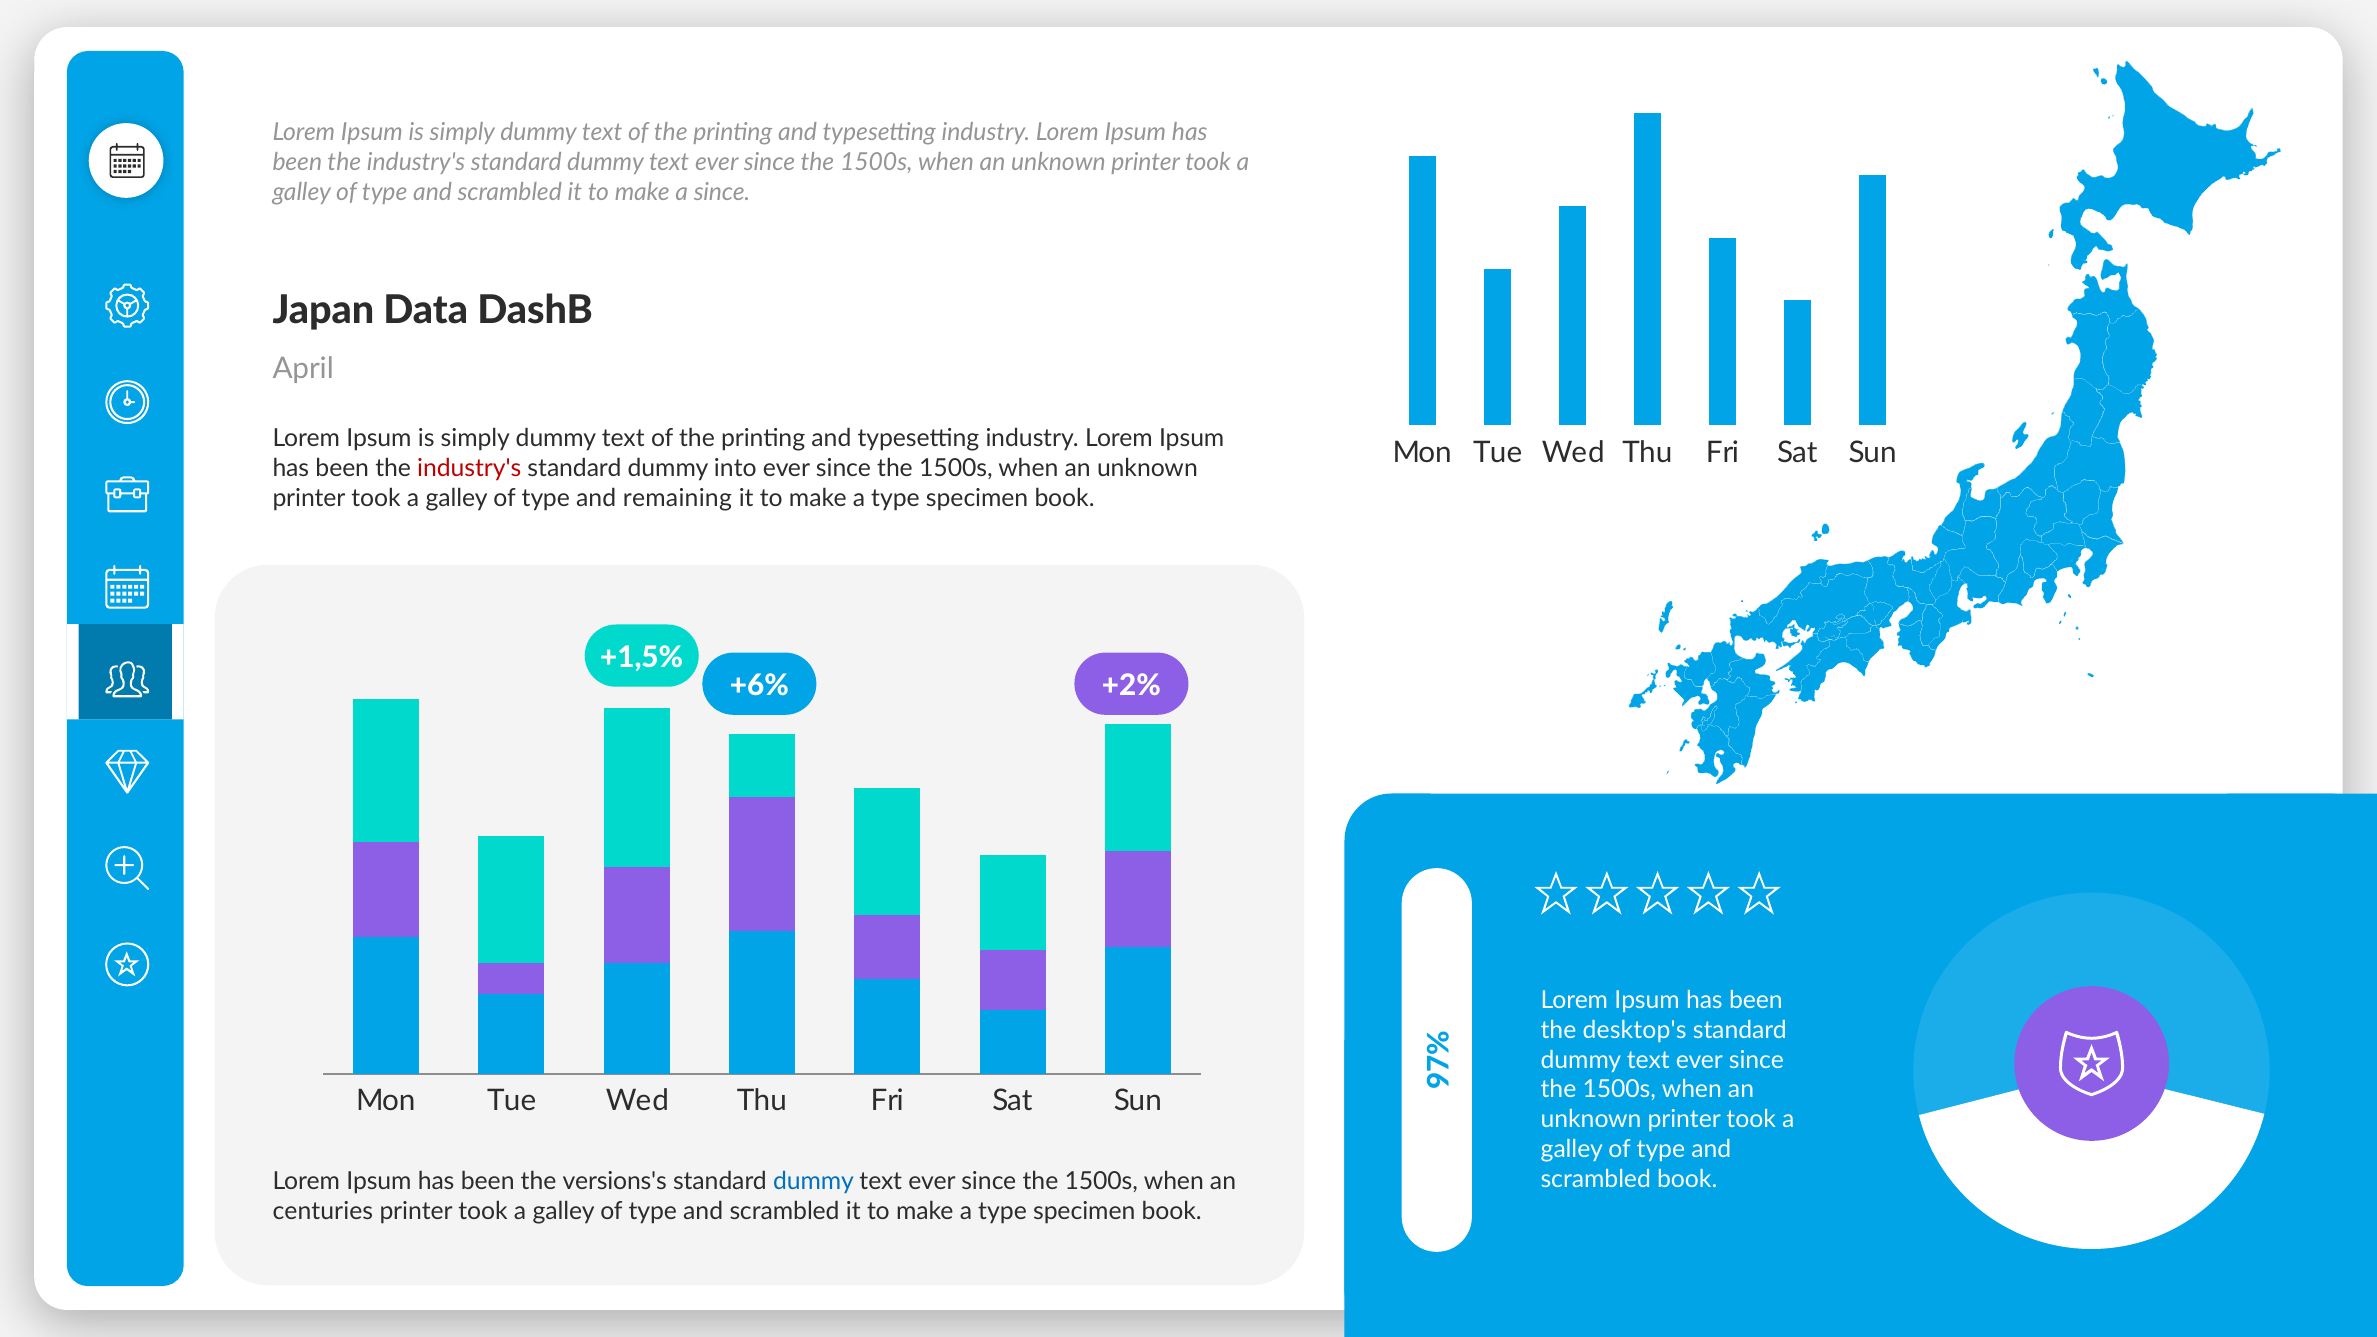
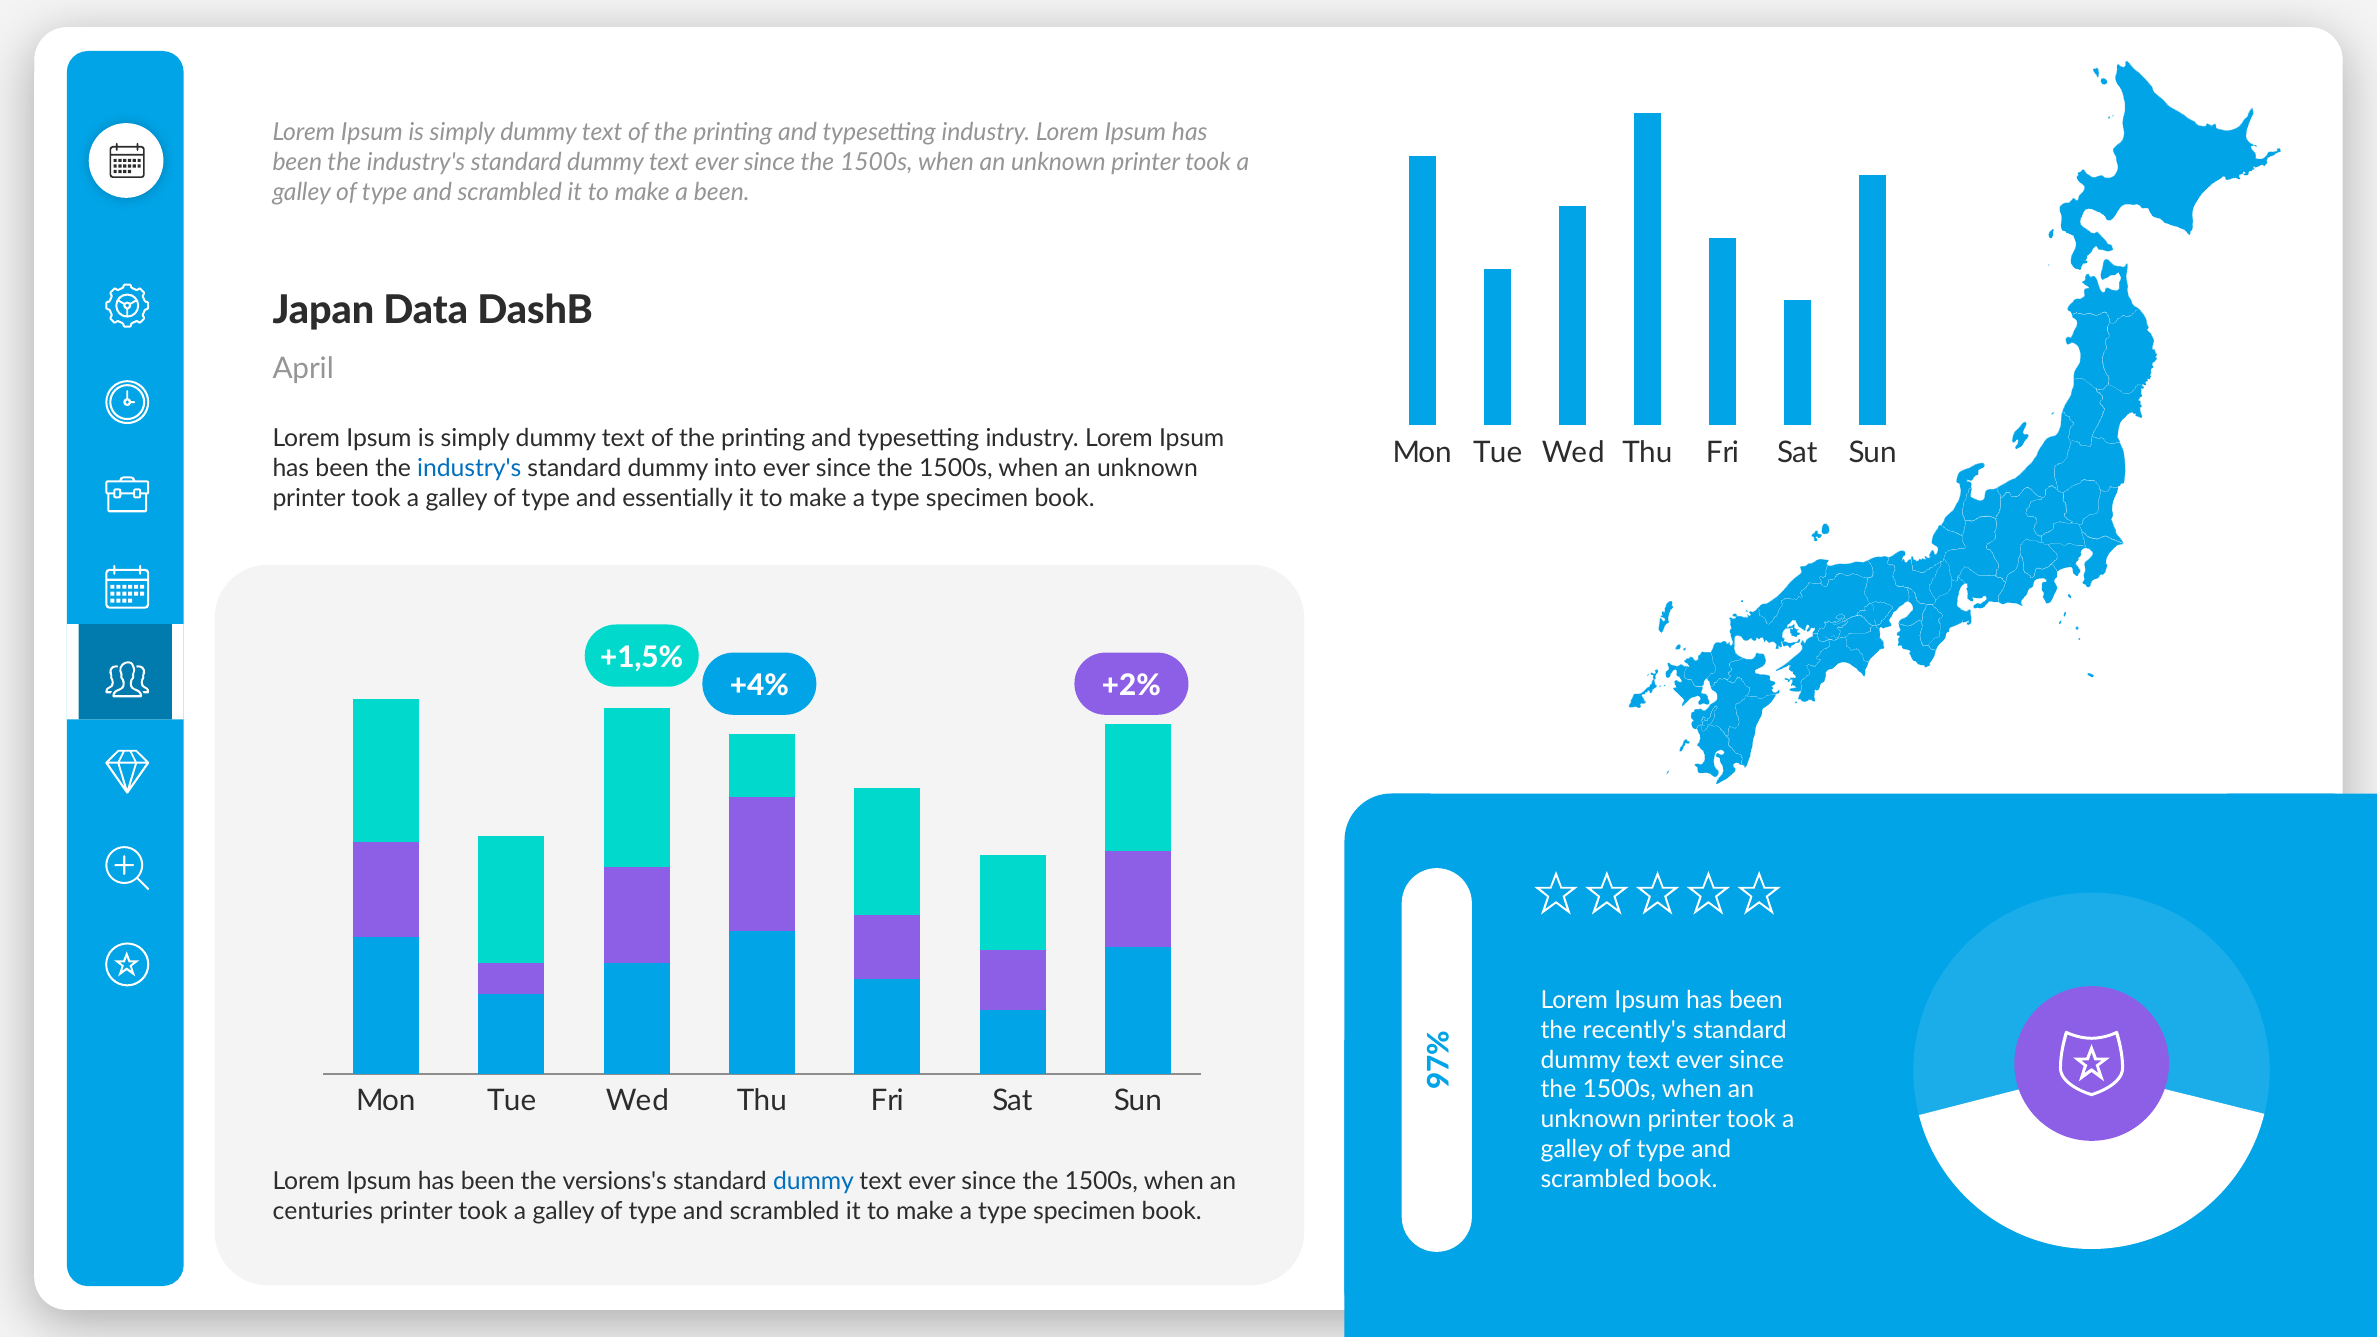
a since: since -> been (722, 192)
industry's colour: red -> blue (469, 468)
remaining: remaining -> essentially (678, 498)
+6%: +6% -> +4% (759, 686)
desktop's: desktop's -> recently's (1635, 1030)
